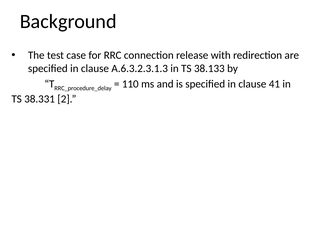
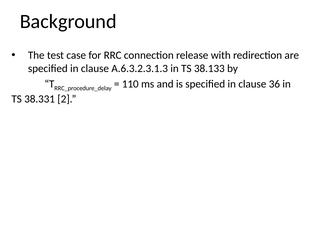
41: 41 -> 36 (274, 84)
